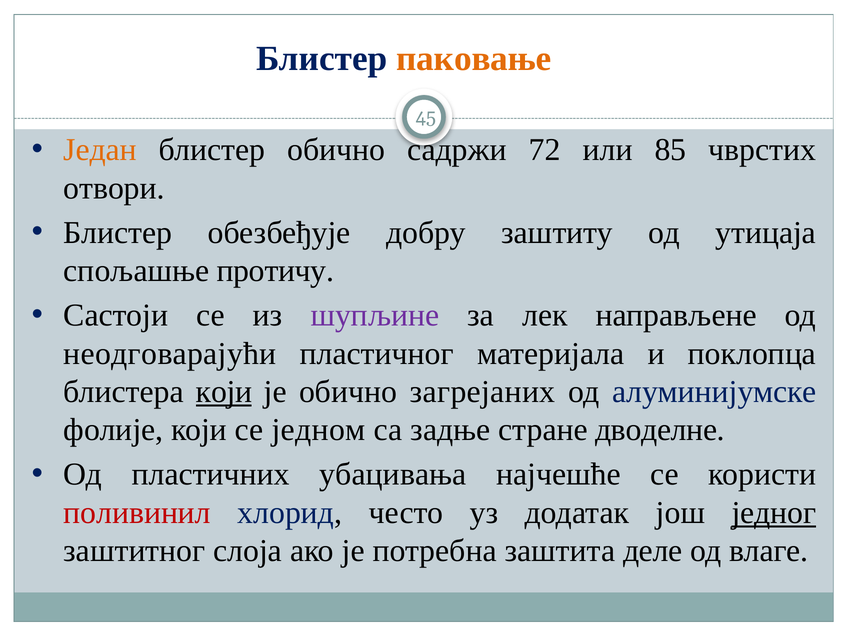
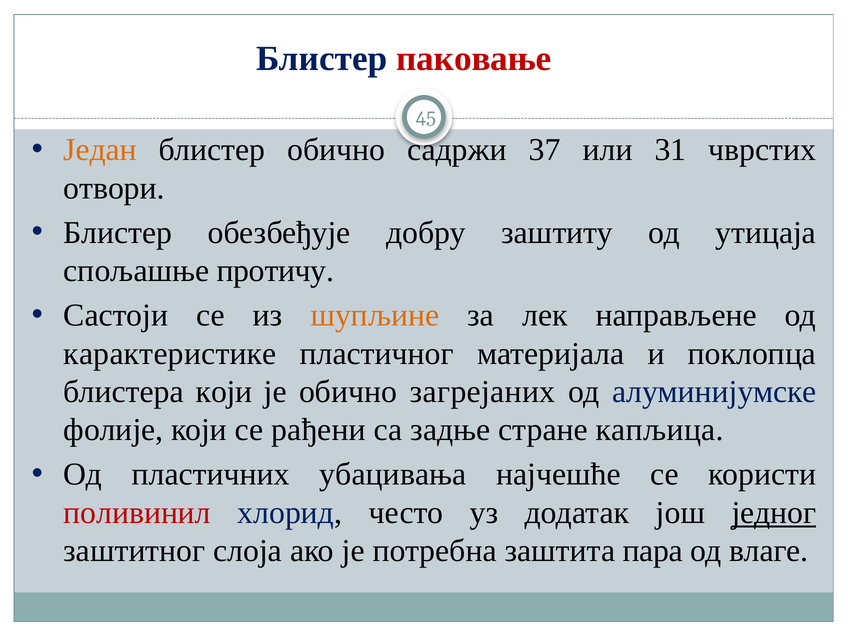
паковање colour: orange -> red (474, 59)
72: 72 -> 37 (545, 150)
85: 85 -> 31 (670, 150)
шупљине colour: purple -> orange (375, 315)
неодговарајући: неодговарајући -> карактеристике (170, 354)
који underline: present -> none (224, 392)
једном: једном -> рађени (319, 430)
дводелне: дводелне -> капљица (660, 430)
деле: деле -> пара (653, 551)
